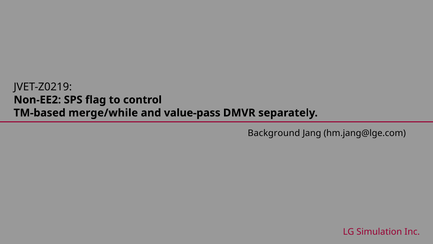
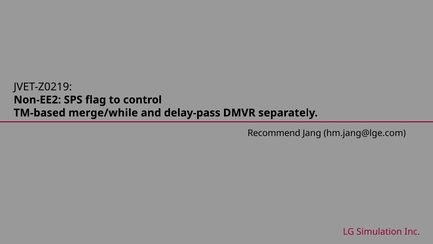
value-pass: value-pass -> delay-pass (192, 113)
Background: Background -> Recommend (274, 133)
